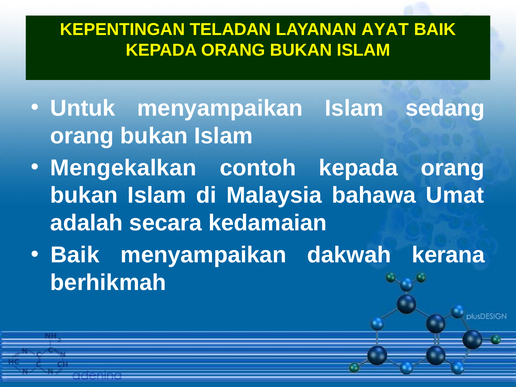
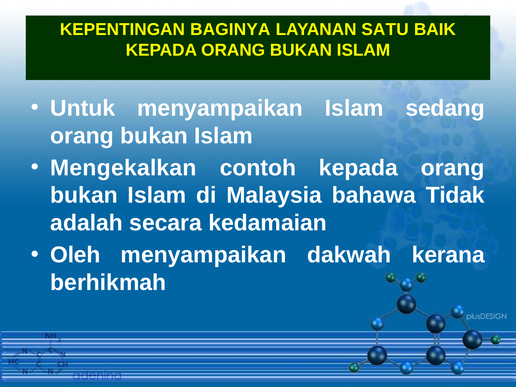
TELADAN: TELADAN -> BAGINYA (230, 30)
AYAT: AYAT -> SATU (385, 30)
Umat: Umat -> Tidak (455, 195)
Baik: Baik -> Oleh (75, 255)
